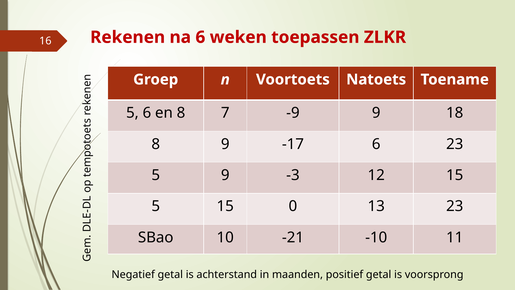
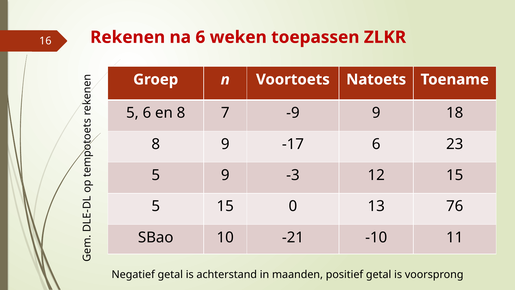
13 23: 23 -> 76 (455, 206)
